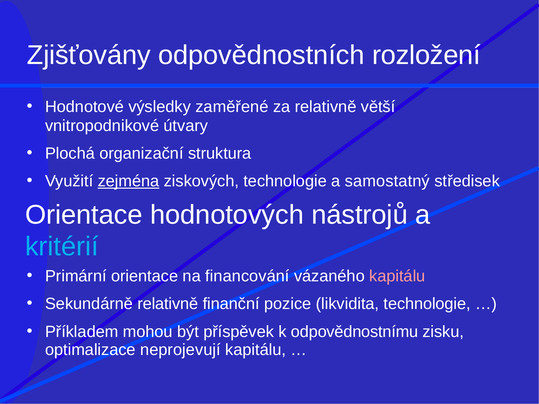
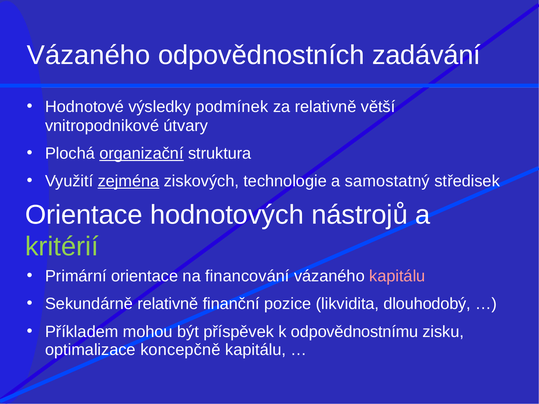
Zjišťovány: Zjišťovány -> Vázaného (89, 55)
rozložení: rozložení -> zadávání (426, 55)
zaměřené: zaměřené -> podmínek (232, 107)
organizační underline: none -> present (141, 153)
kritérií colour: light blue -> light green (62, 247)
likvidita technologie: technologie -> dlouhodobý (427, 304)
neprojevují: neprojevují -> koncepčně (180, 350)
